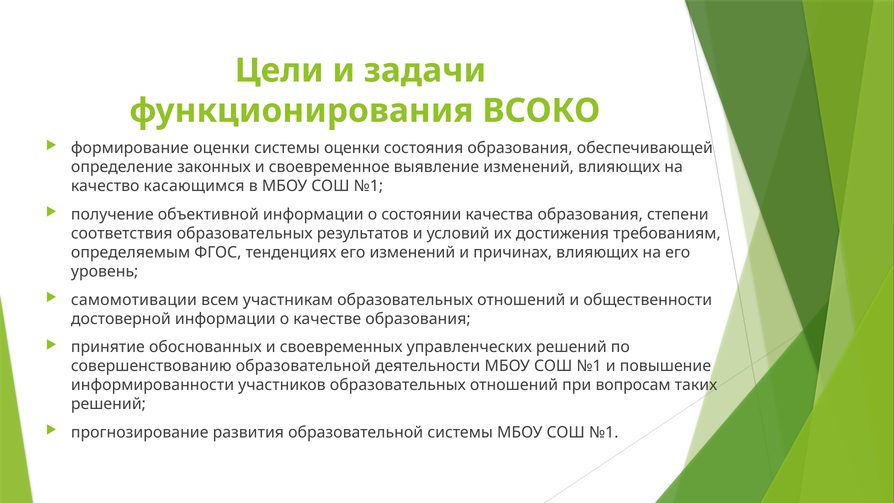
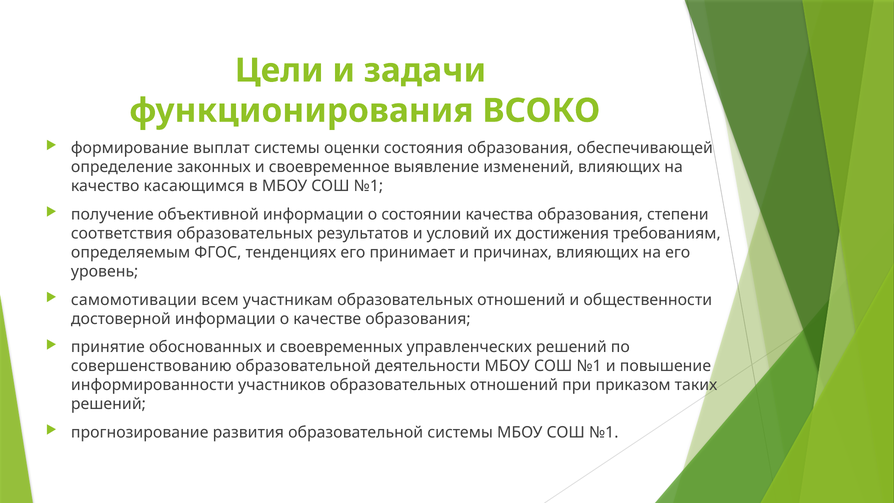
формирование оценки: оценки -> выплат (221, 148)
его изменений: изменений -> принимает (412, 252)
вопросам: вопросам -> приказом (633, 385)
